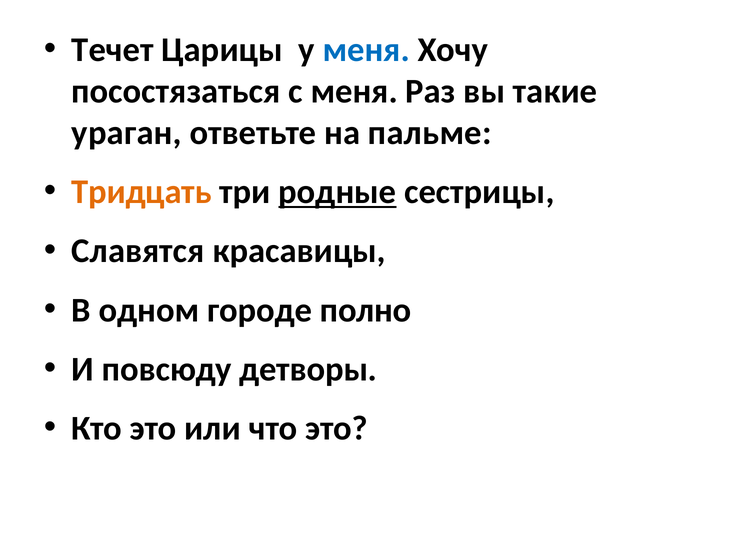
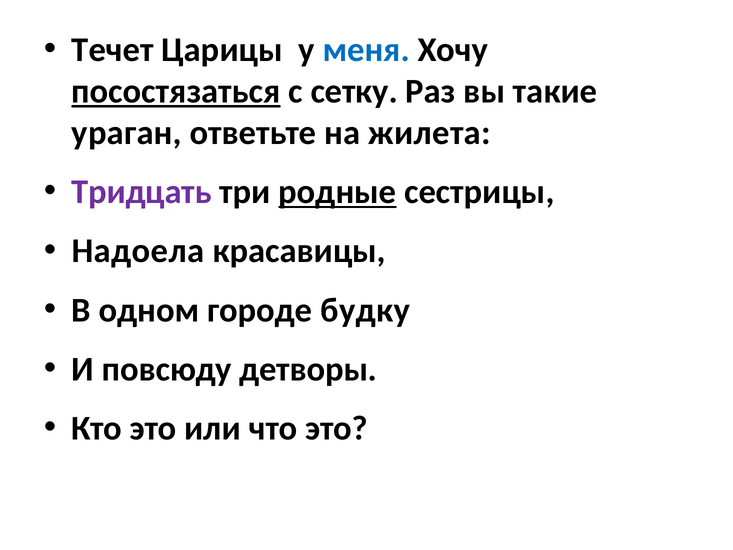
посостязаться underline: none -> present (176, 91)
с меня: меня -> сетку (354, 91)
пальме: пальме -> жилета (430, 133)
Тридцать colour: orange -> purple (142, 192)
Славятся: Славятся -> Надоела (138, 251)
полно: полно -> будку (365, 310)
